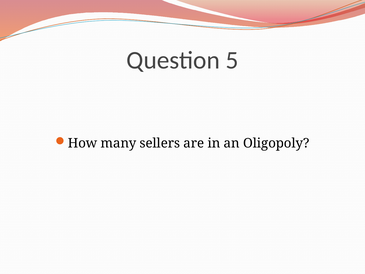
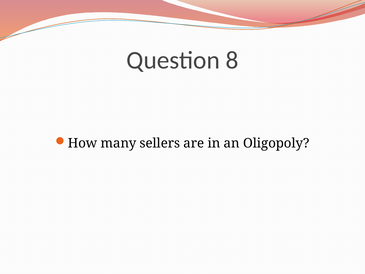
5: 5 -> 8 (232, 60)
